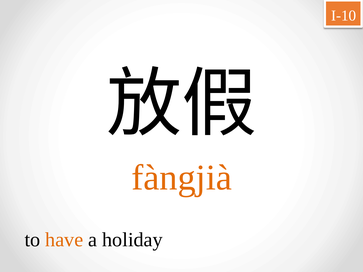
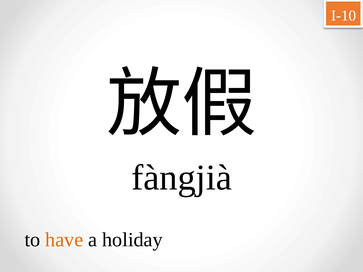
fàngjià colour: orange -> black (182, 178)
